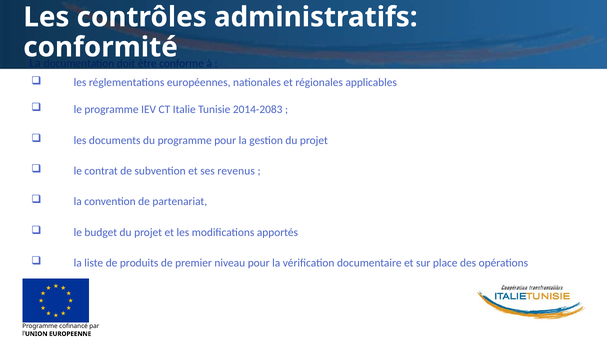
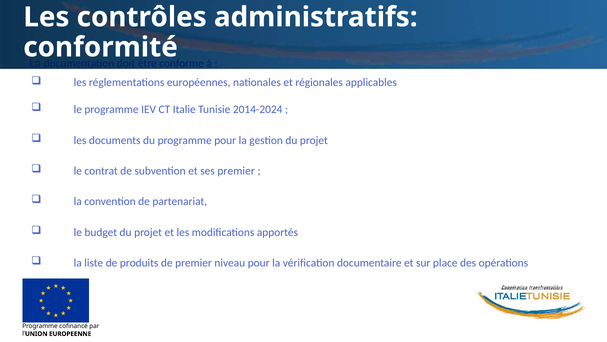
2014-2083: 2014-2083 -> 2014-2024 (258, 109)
ses revenus: revenus -> premier (236, 171)
